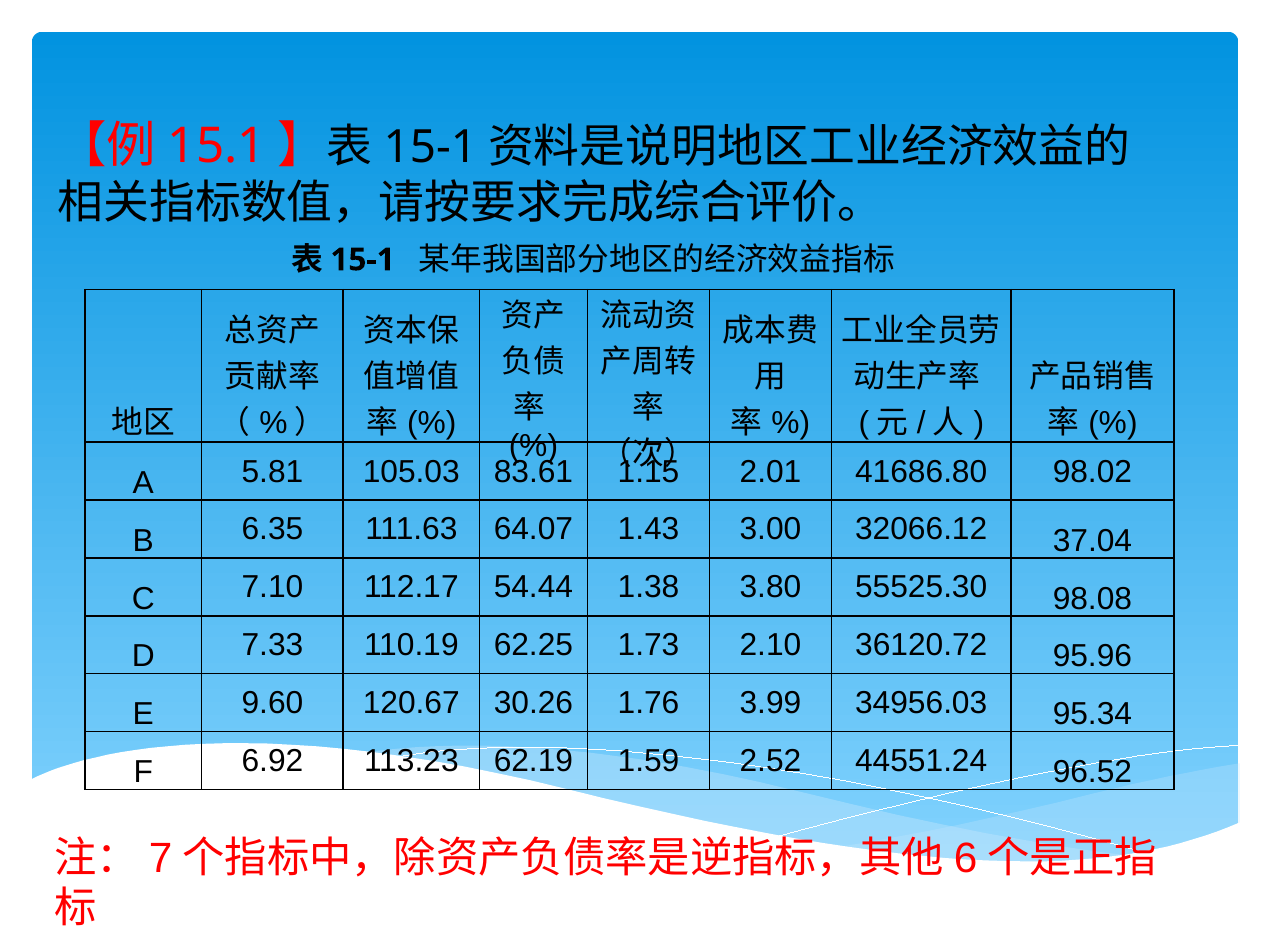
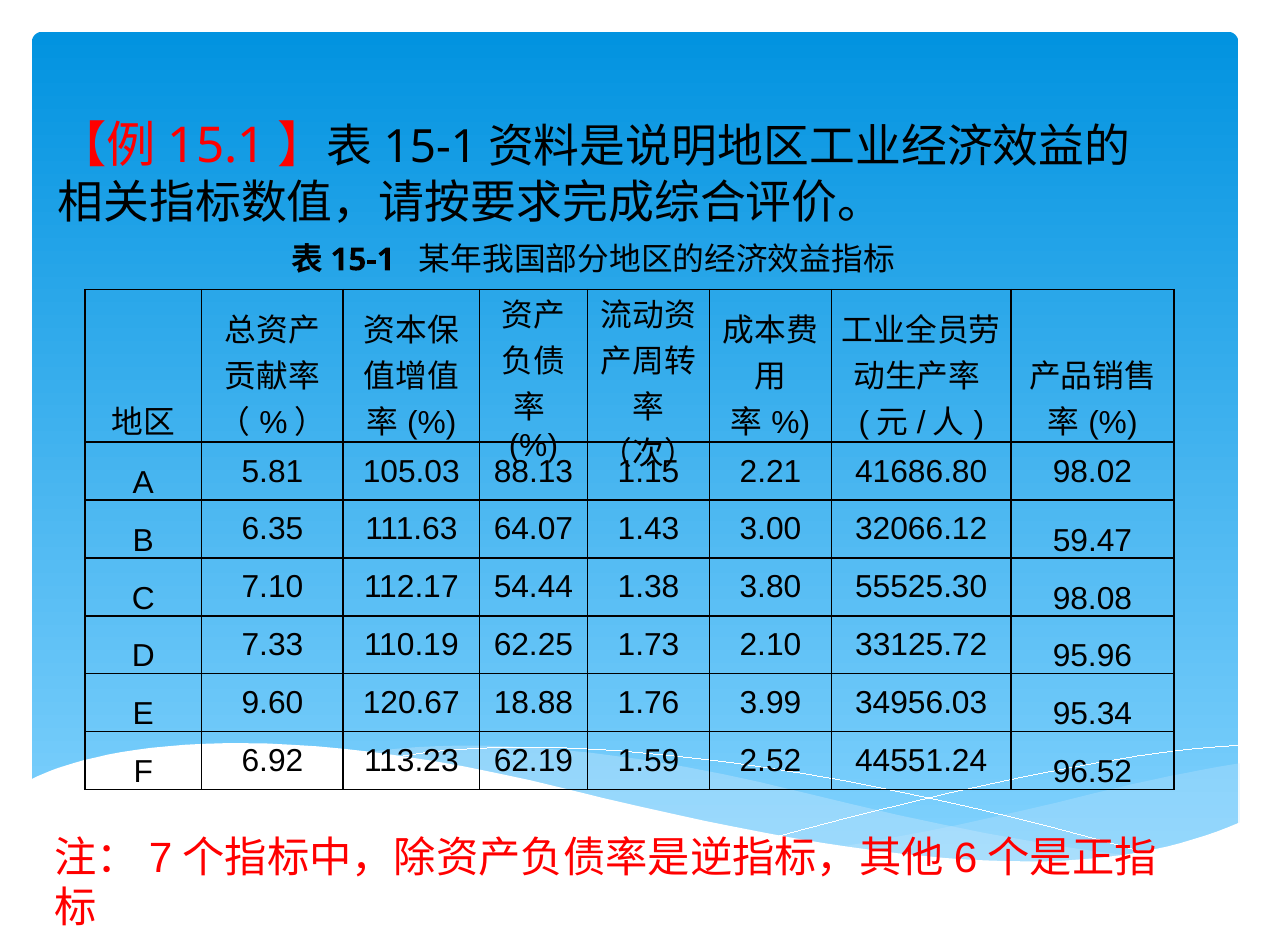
83.61: 83.61 -> 88.13 (533, 472)
2.01: 2.01 -> 2.21 (770, 472)
37.04: 37.04 -> 59.47 (1092, 541)
36120.72: 36120.72 -> 33125.72 (921, 645)
30.26: 30.26 -> 18.88 (533, 703)
